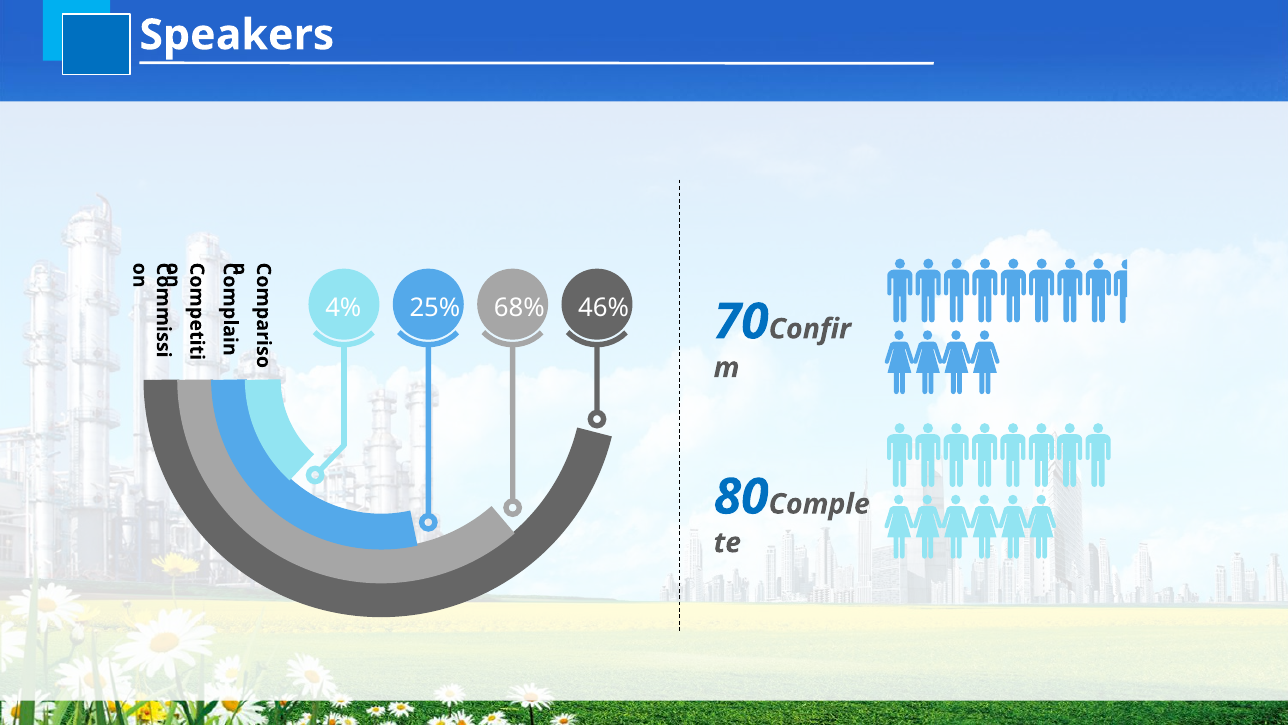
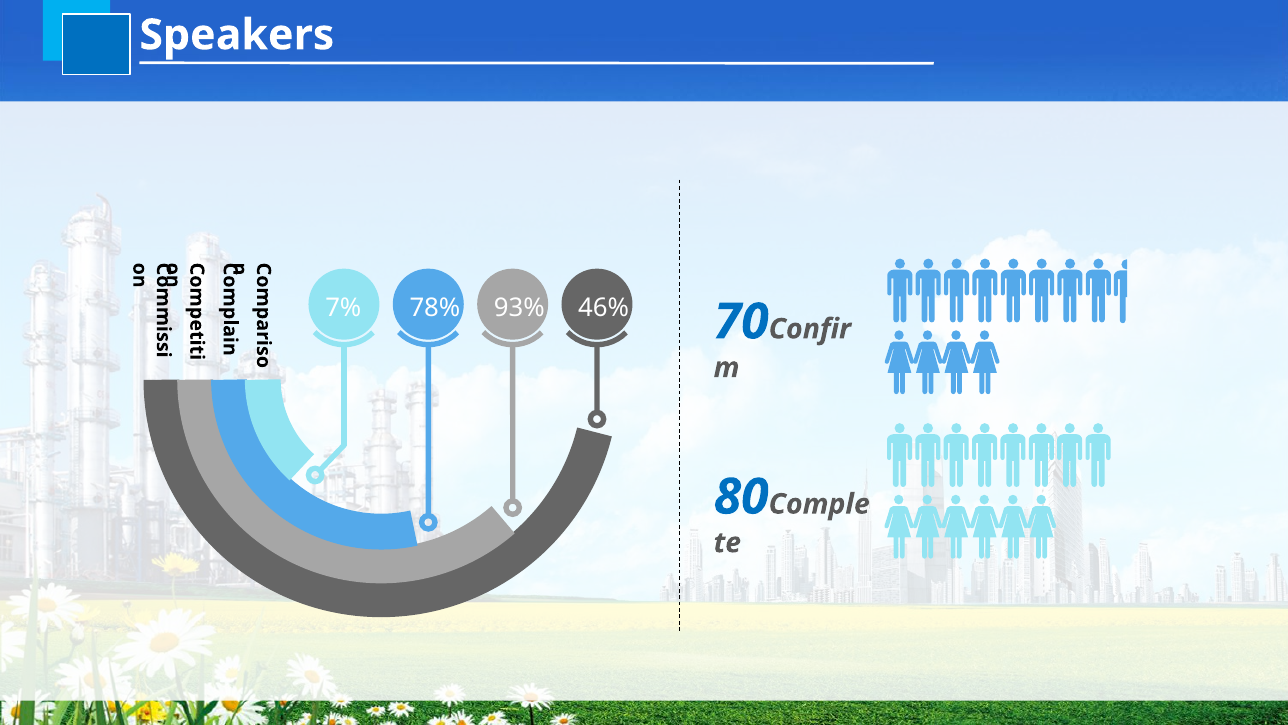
4%: 4% -> 7% (343, 307)
25%: 25% -> 78% (435, 307)
68%: 68% -> 93% (519, 307)
